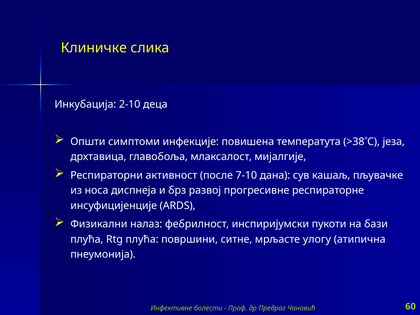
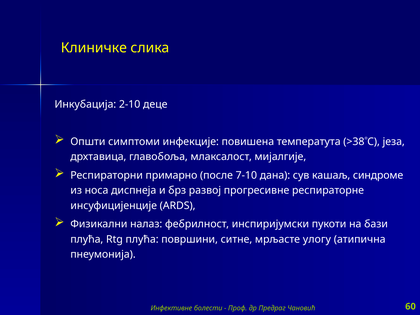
деца: деца -> деце (155, 104)
активност: активност -> примарно (171, 175)
пљувачке: пљувачке -> синдроме (378, 175)
